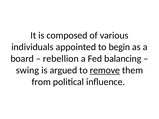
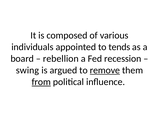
begin: begin -> tends (119, 47)
balancing: balancing -> recession (123, 59)
from underline: none -> present (41, 82)
